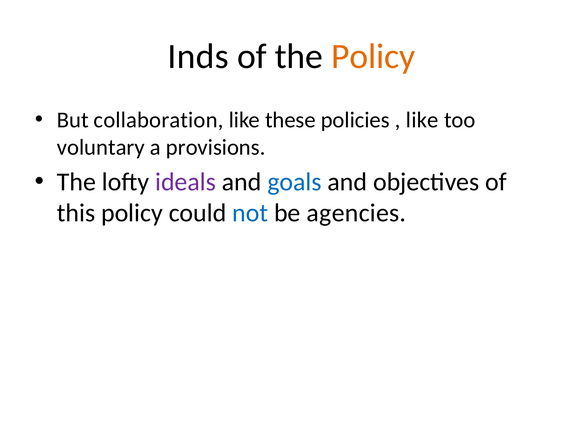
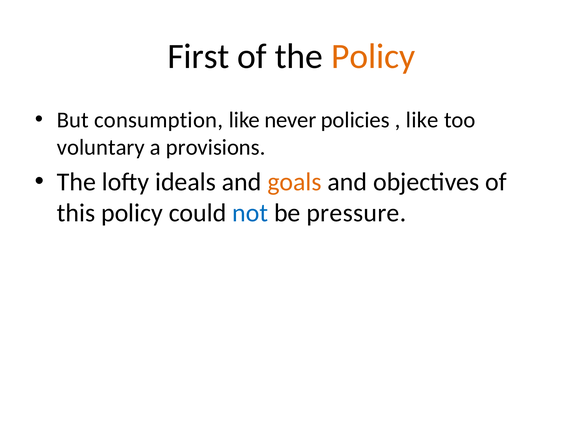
Inds: Inds -> First (198, 56)
collaboration: collaboration -> consumption (159, 120)
these: these -> never (290, 120)
ideals colour: purple -> black (186, 182)
goals colour: blue -> orange (295, 182)
agencies: agencies -> pressure (356, 213)
